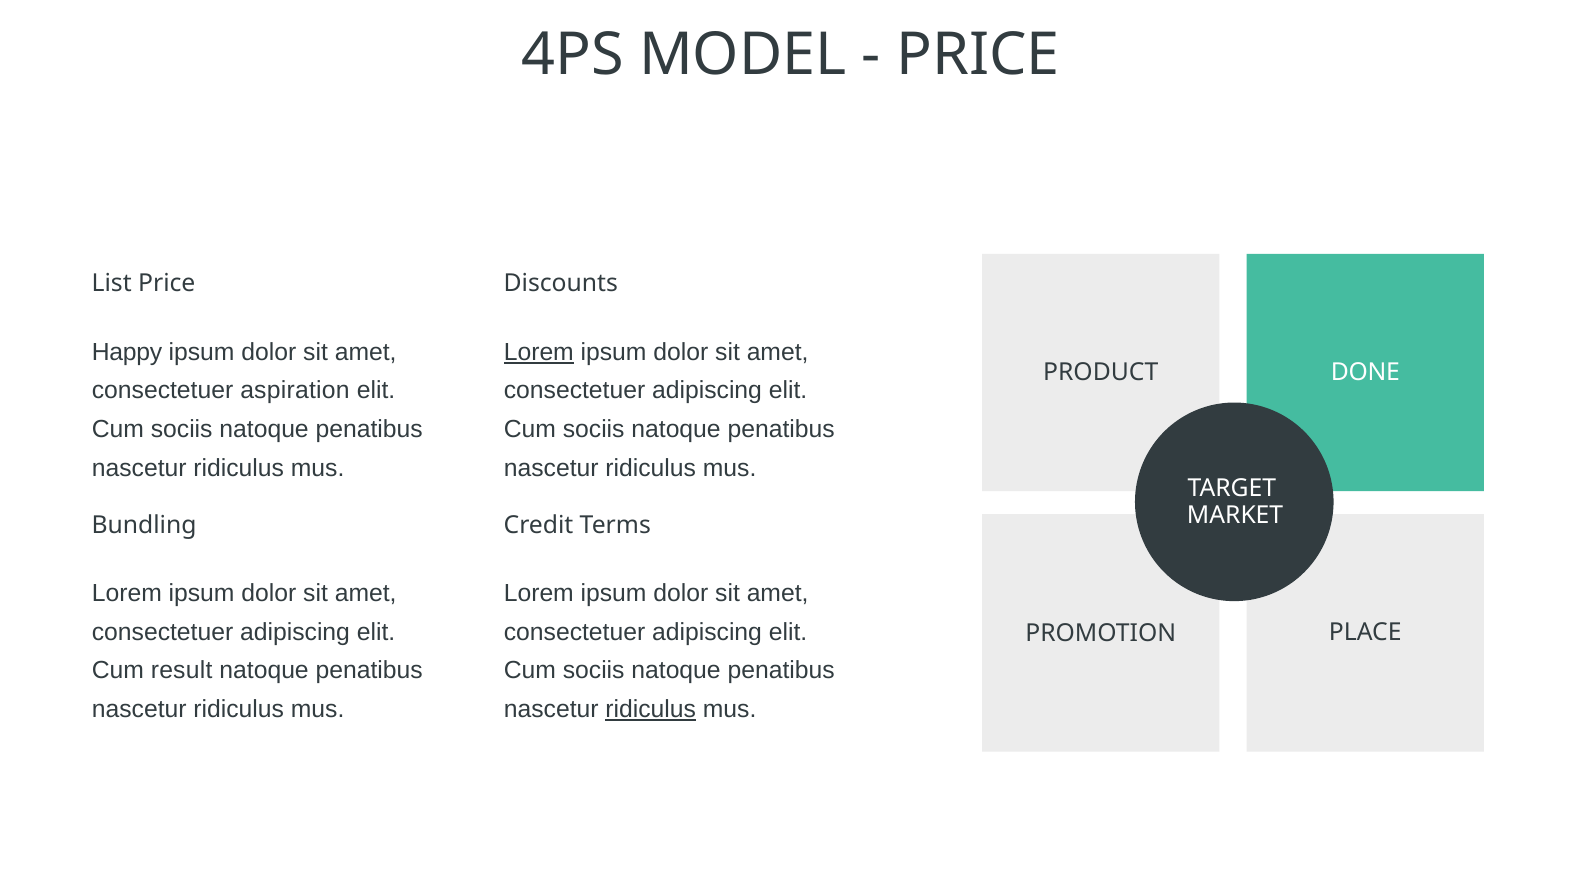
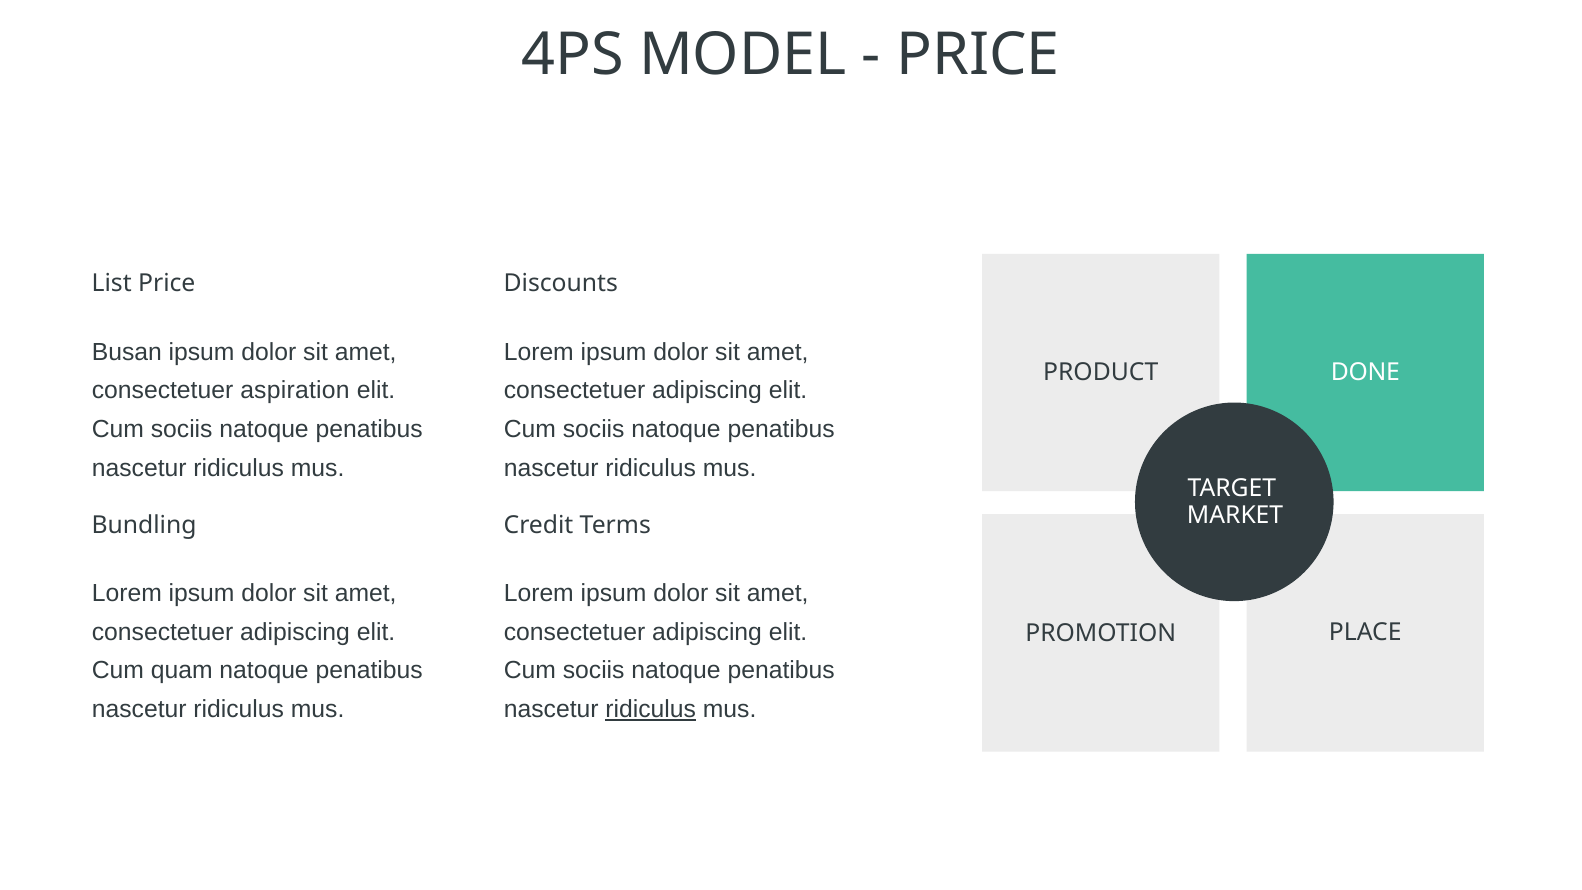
Happy: Happy -> Busan (127, 352)
Lorem underline: present -> none (539, 352)
result: result -> quam (182, 671)
